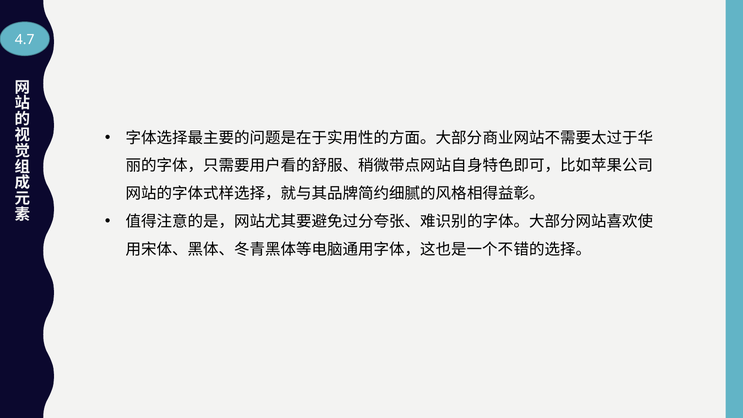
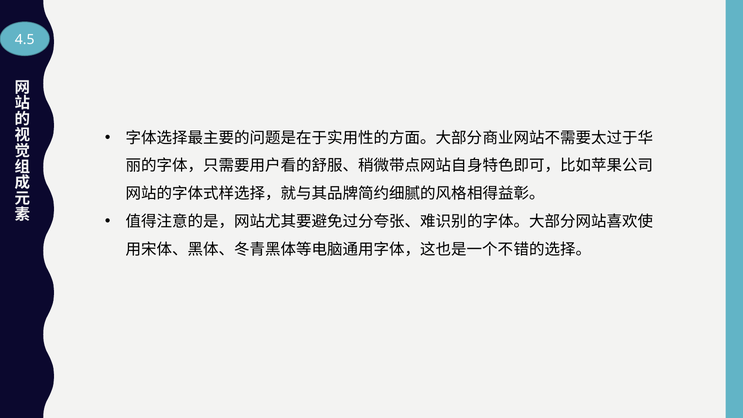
4.7: 4.7 -> 4.5 (25, 40)
